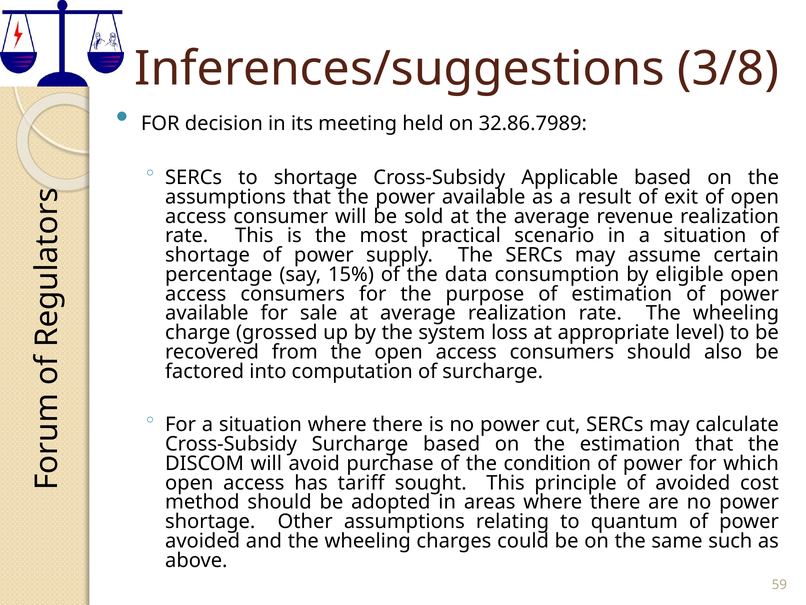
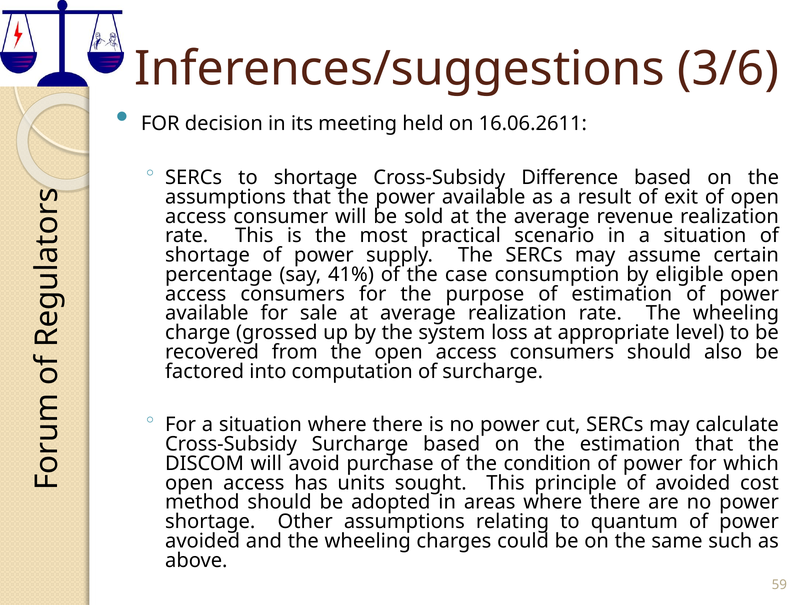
3/8: 3/8 -> 3/6 (728, 69)
32.86.7989: 32.86.7989 -> 16.06.2611 (533, 124)
Applicable: Applicable -> Difference (570, 178)
15%: 15% -> 41% (351, 274)
data: data -> case (466, 274)
tariff: tariff -> units (361, 483)
